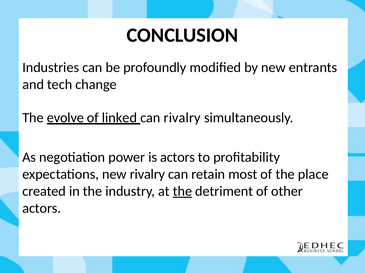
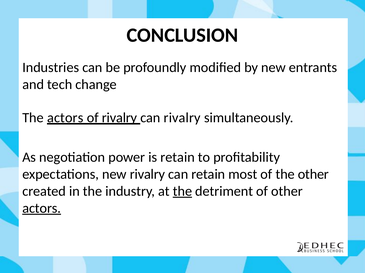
The evolve: evolve -> actors (65, 118)
of linked: linked -> rivalry (120, 118)
is actors: actors -> retain (178, 158)
the place: place -> other (313, 175)
actors underline: none -> present (42, 209)
